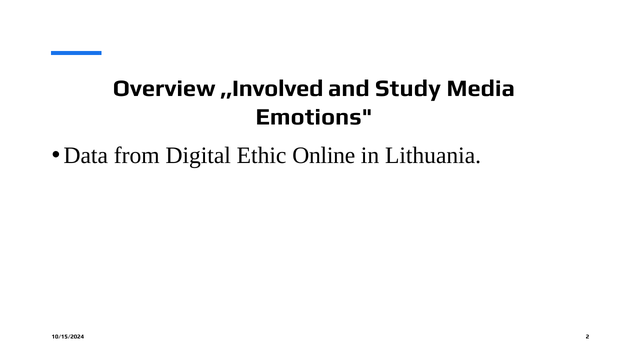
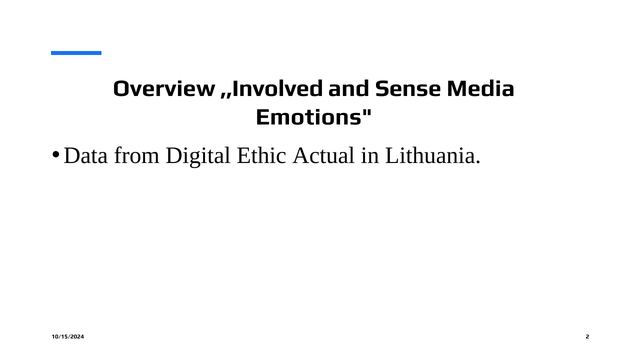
Study: Study -> Sense (408, 89)
Online: Online -> Actual (324, 156)
